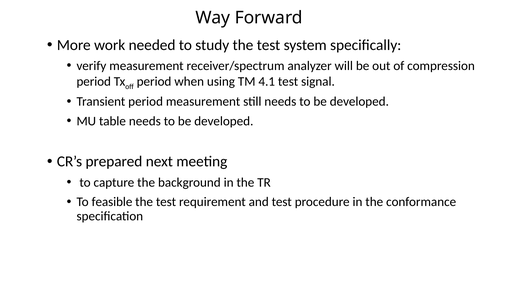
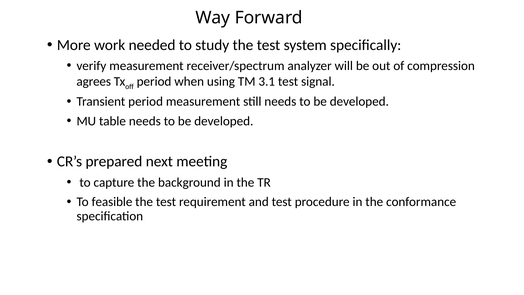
period: period -> agrees (94, 81)
4.1: 4.1 -> 3.1 (267, 81)
